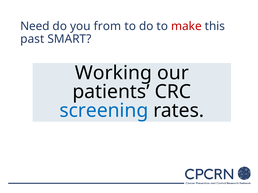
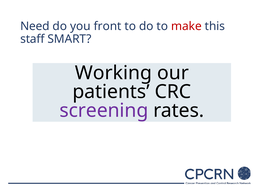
from: from -> front (108, 26)
past: past -> staff (32, 39)
screening colour: blue -> purple (104, 111)
